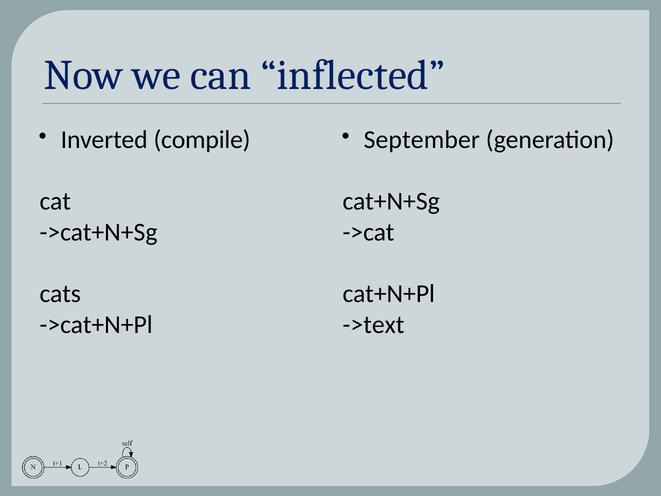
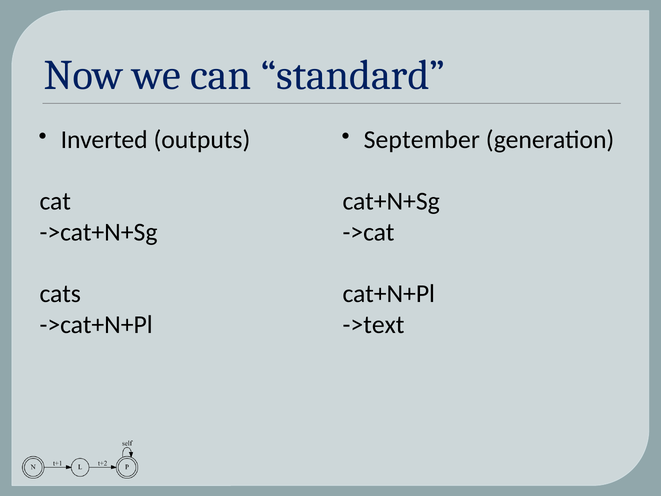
inflected: inflected -> standard (353, 75)
compile: compile -> outputs (202, 139)
